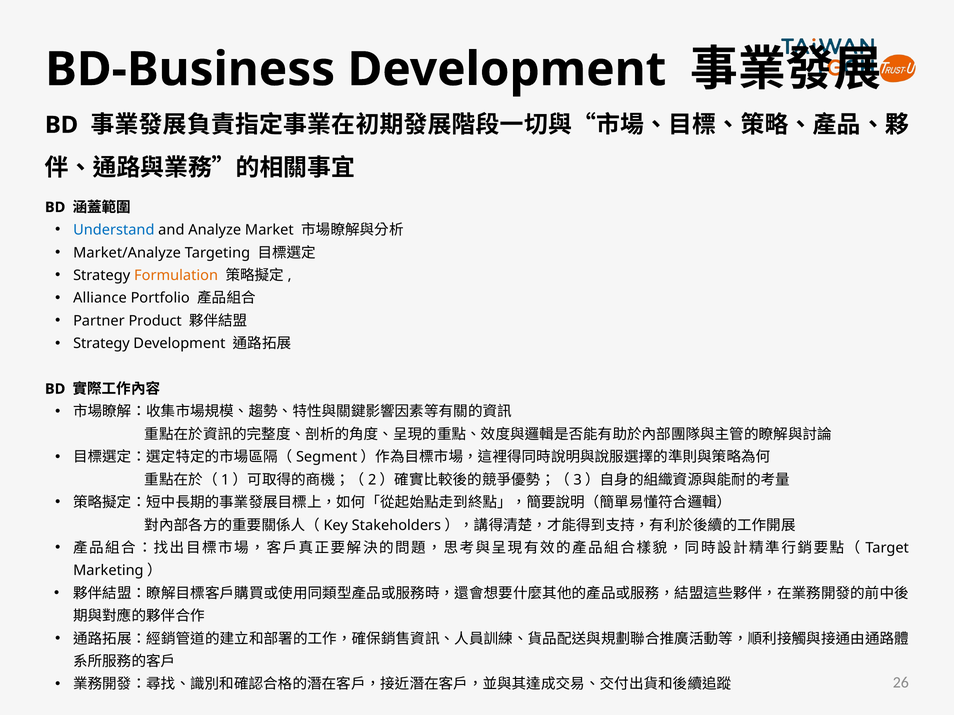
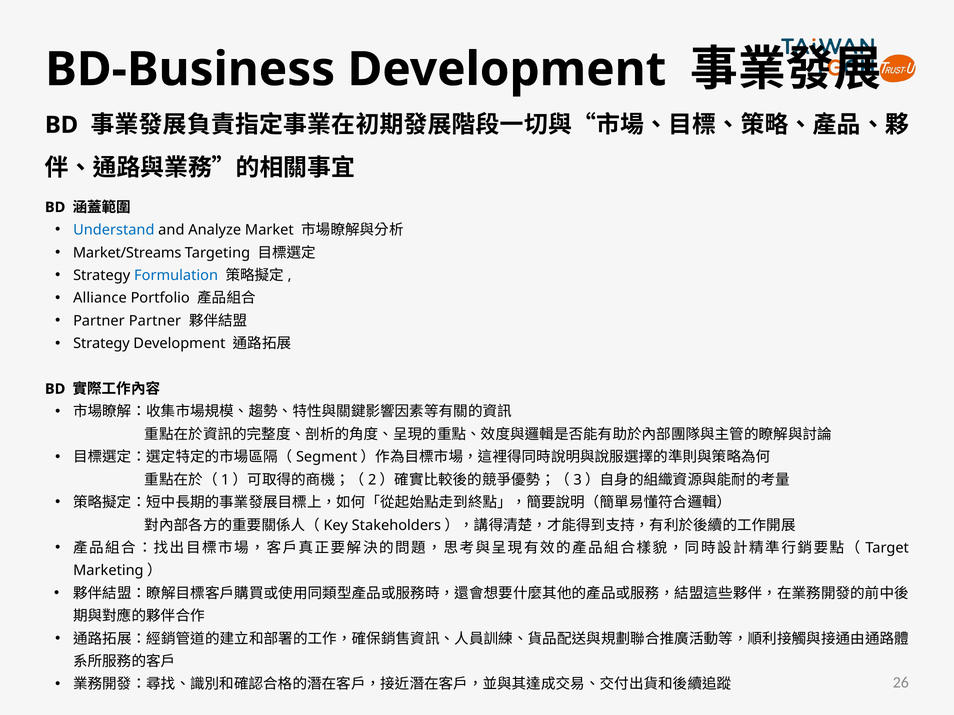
Market/Analyze: Market/Analyze -> Market/Streams (127, 253)
Formulation colour: orange -> blue (176, 276)
Partner Product: Product -> Partner (155, 321)
